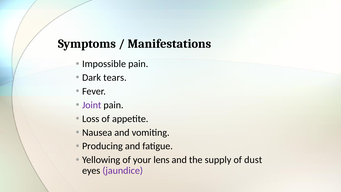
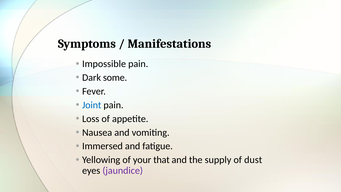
tears: tears -> some (115, 78)
Joint colour: purple -> blue (92, 105)
Producing: Producing -> Immersed (102, 146)
lens: lens -> that (161, 160)
